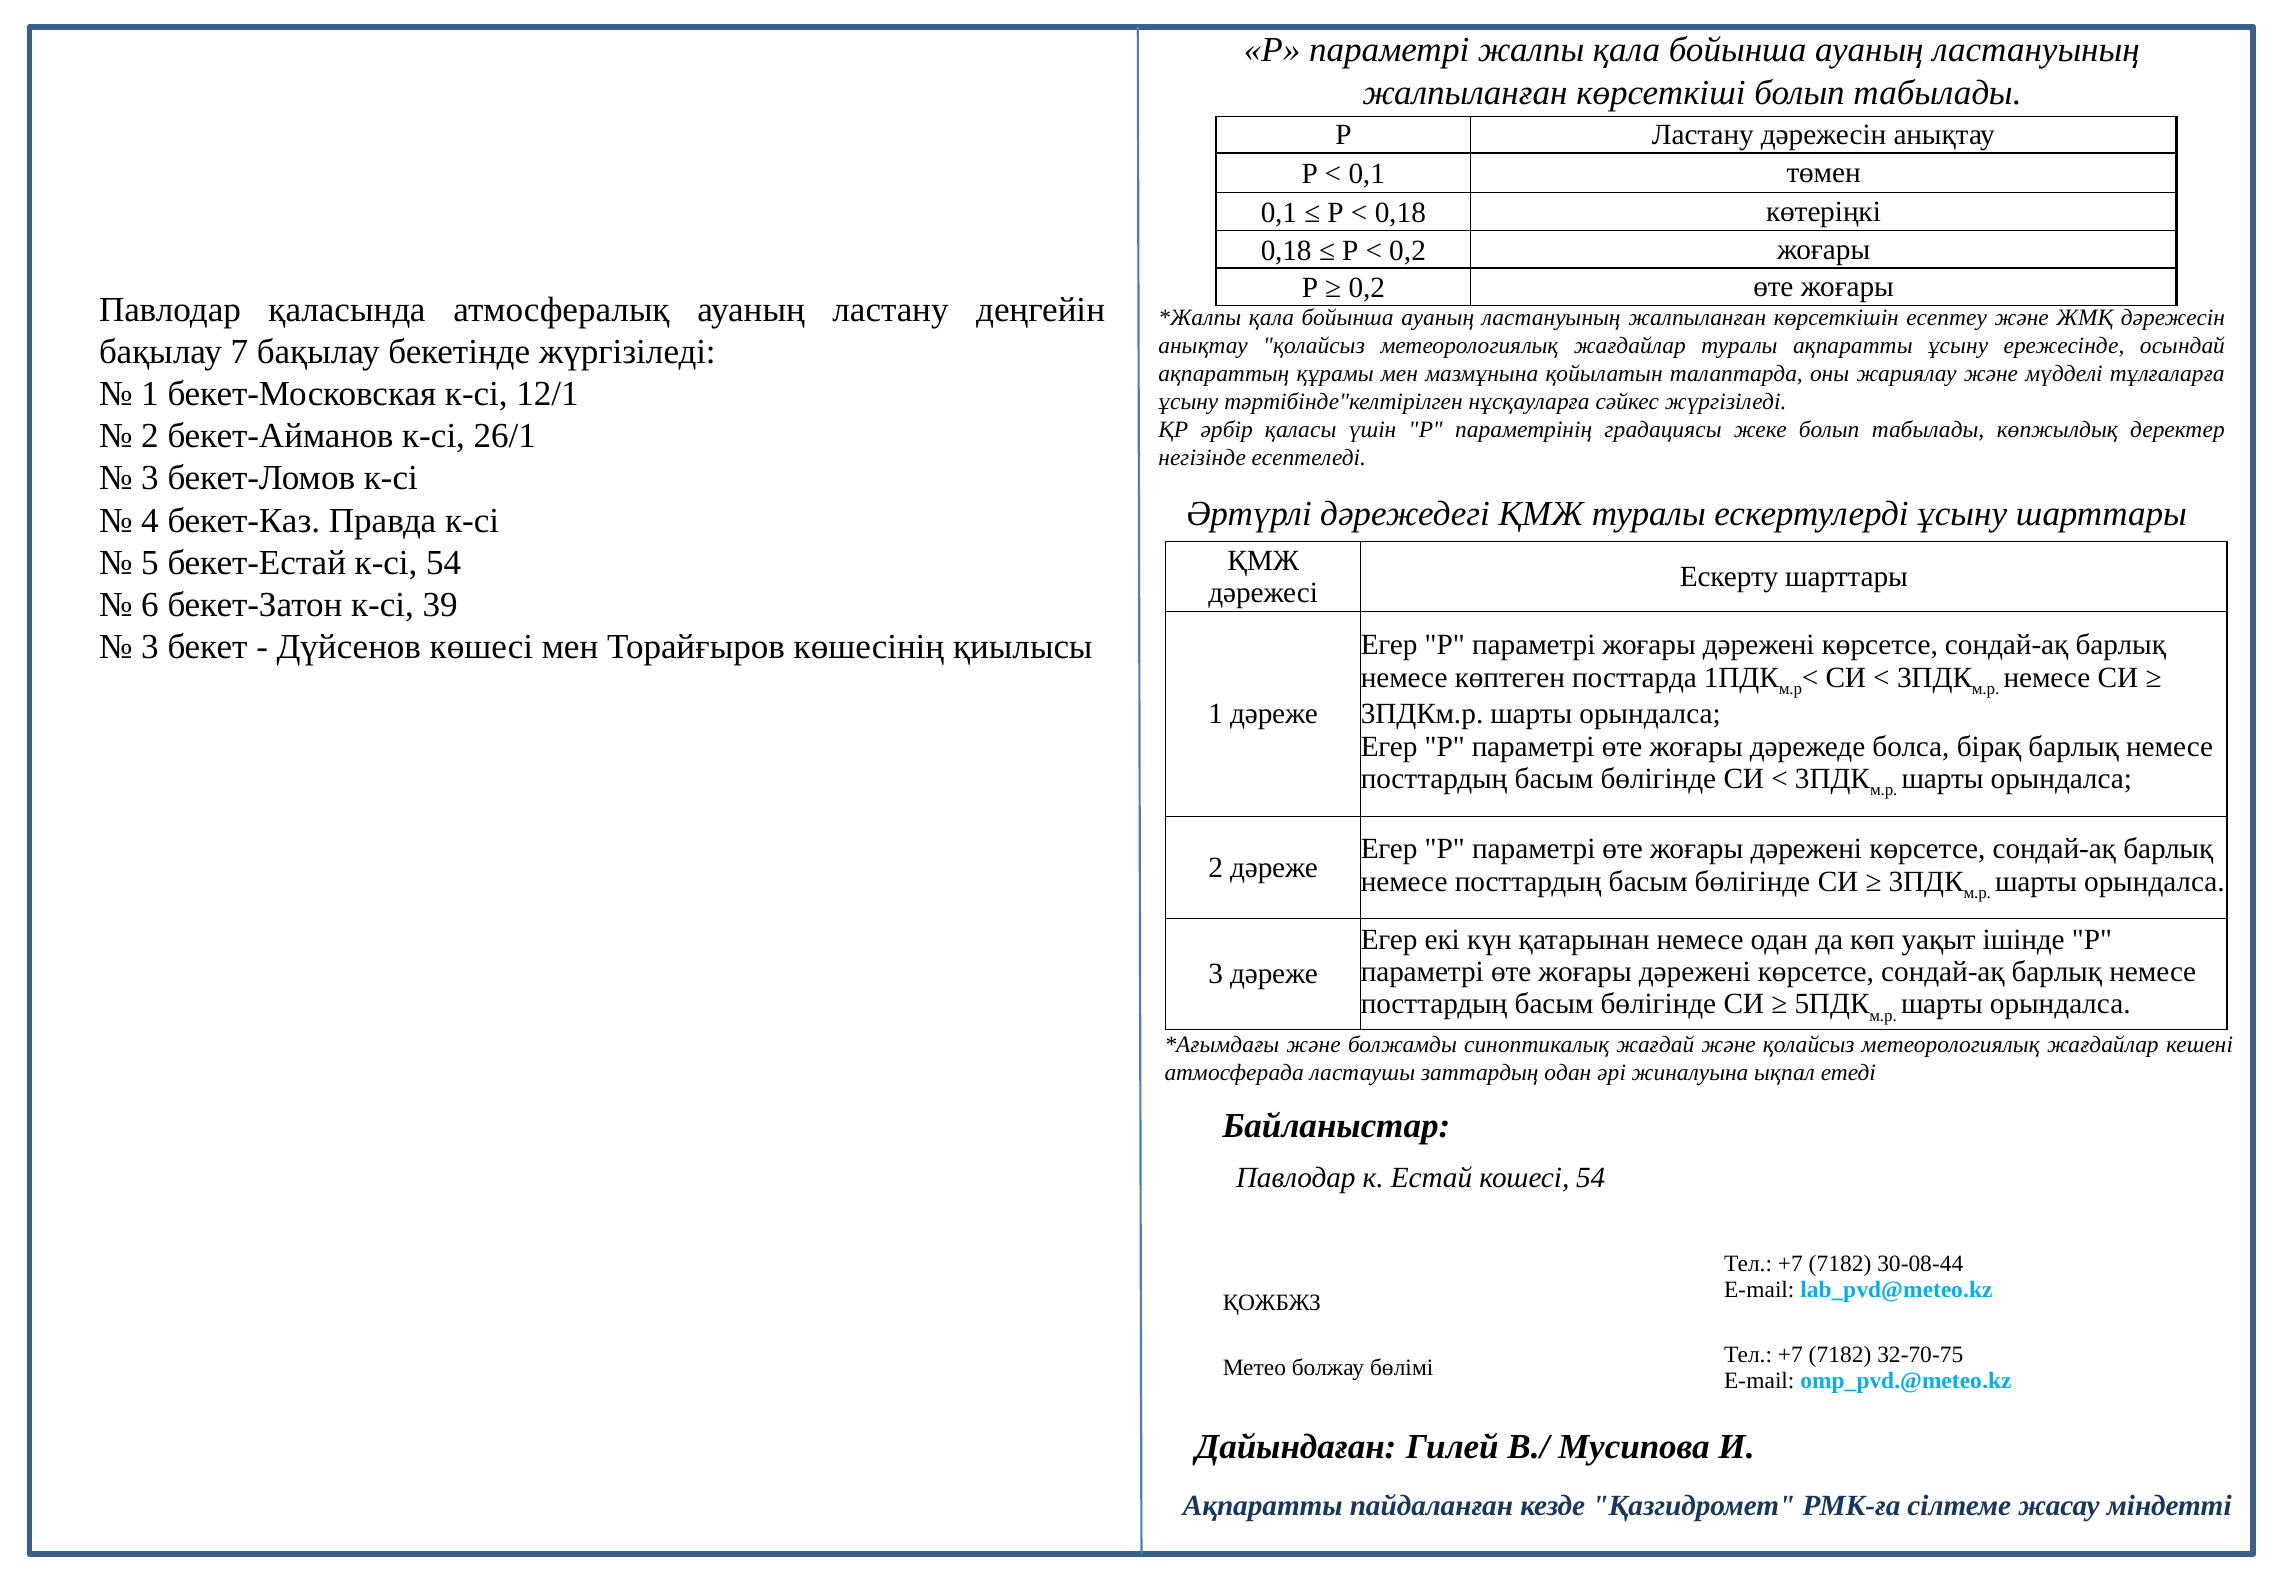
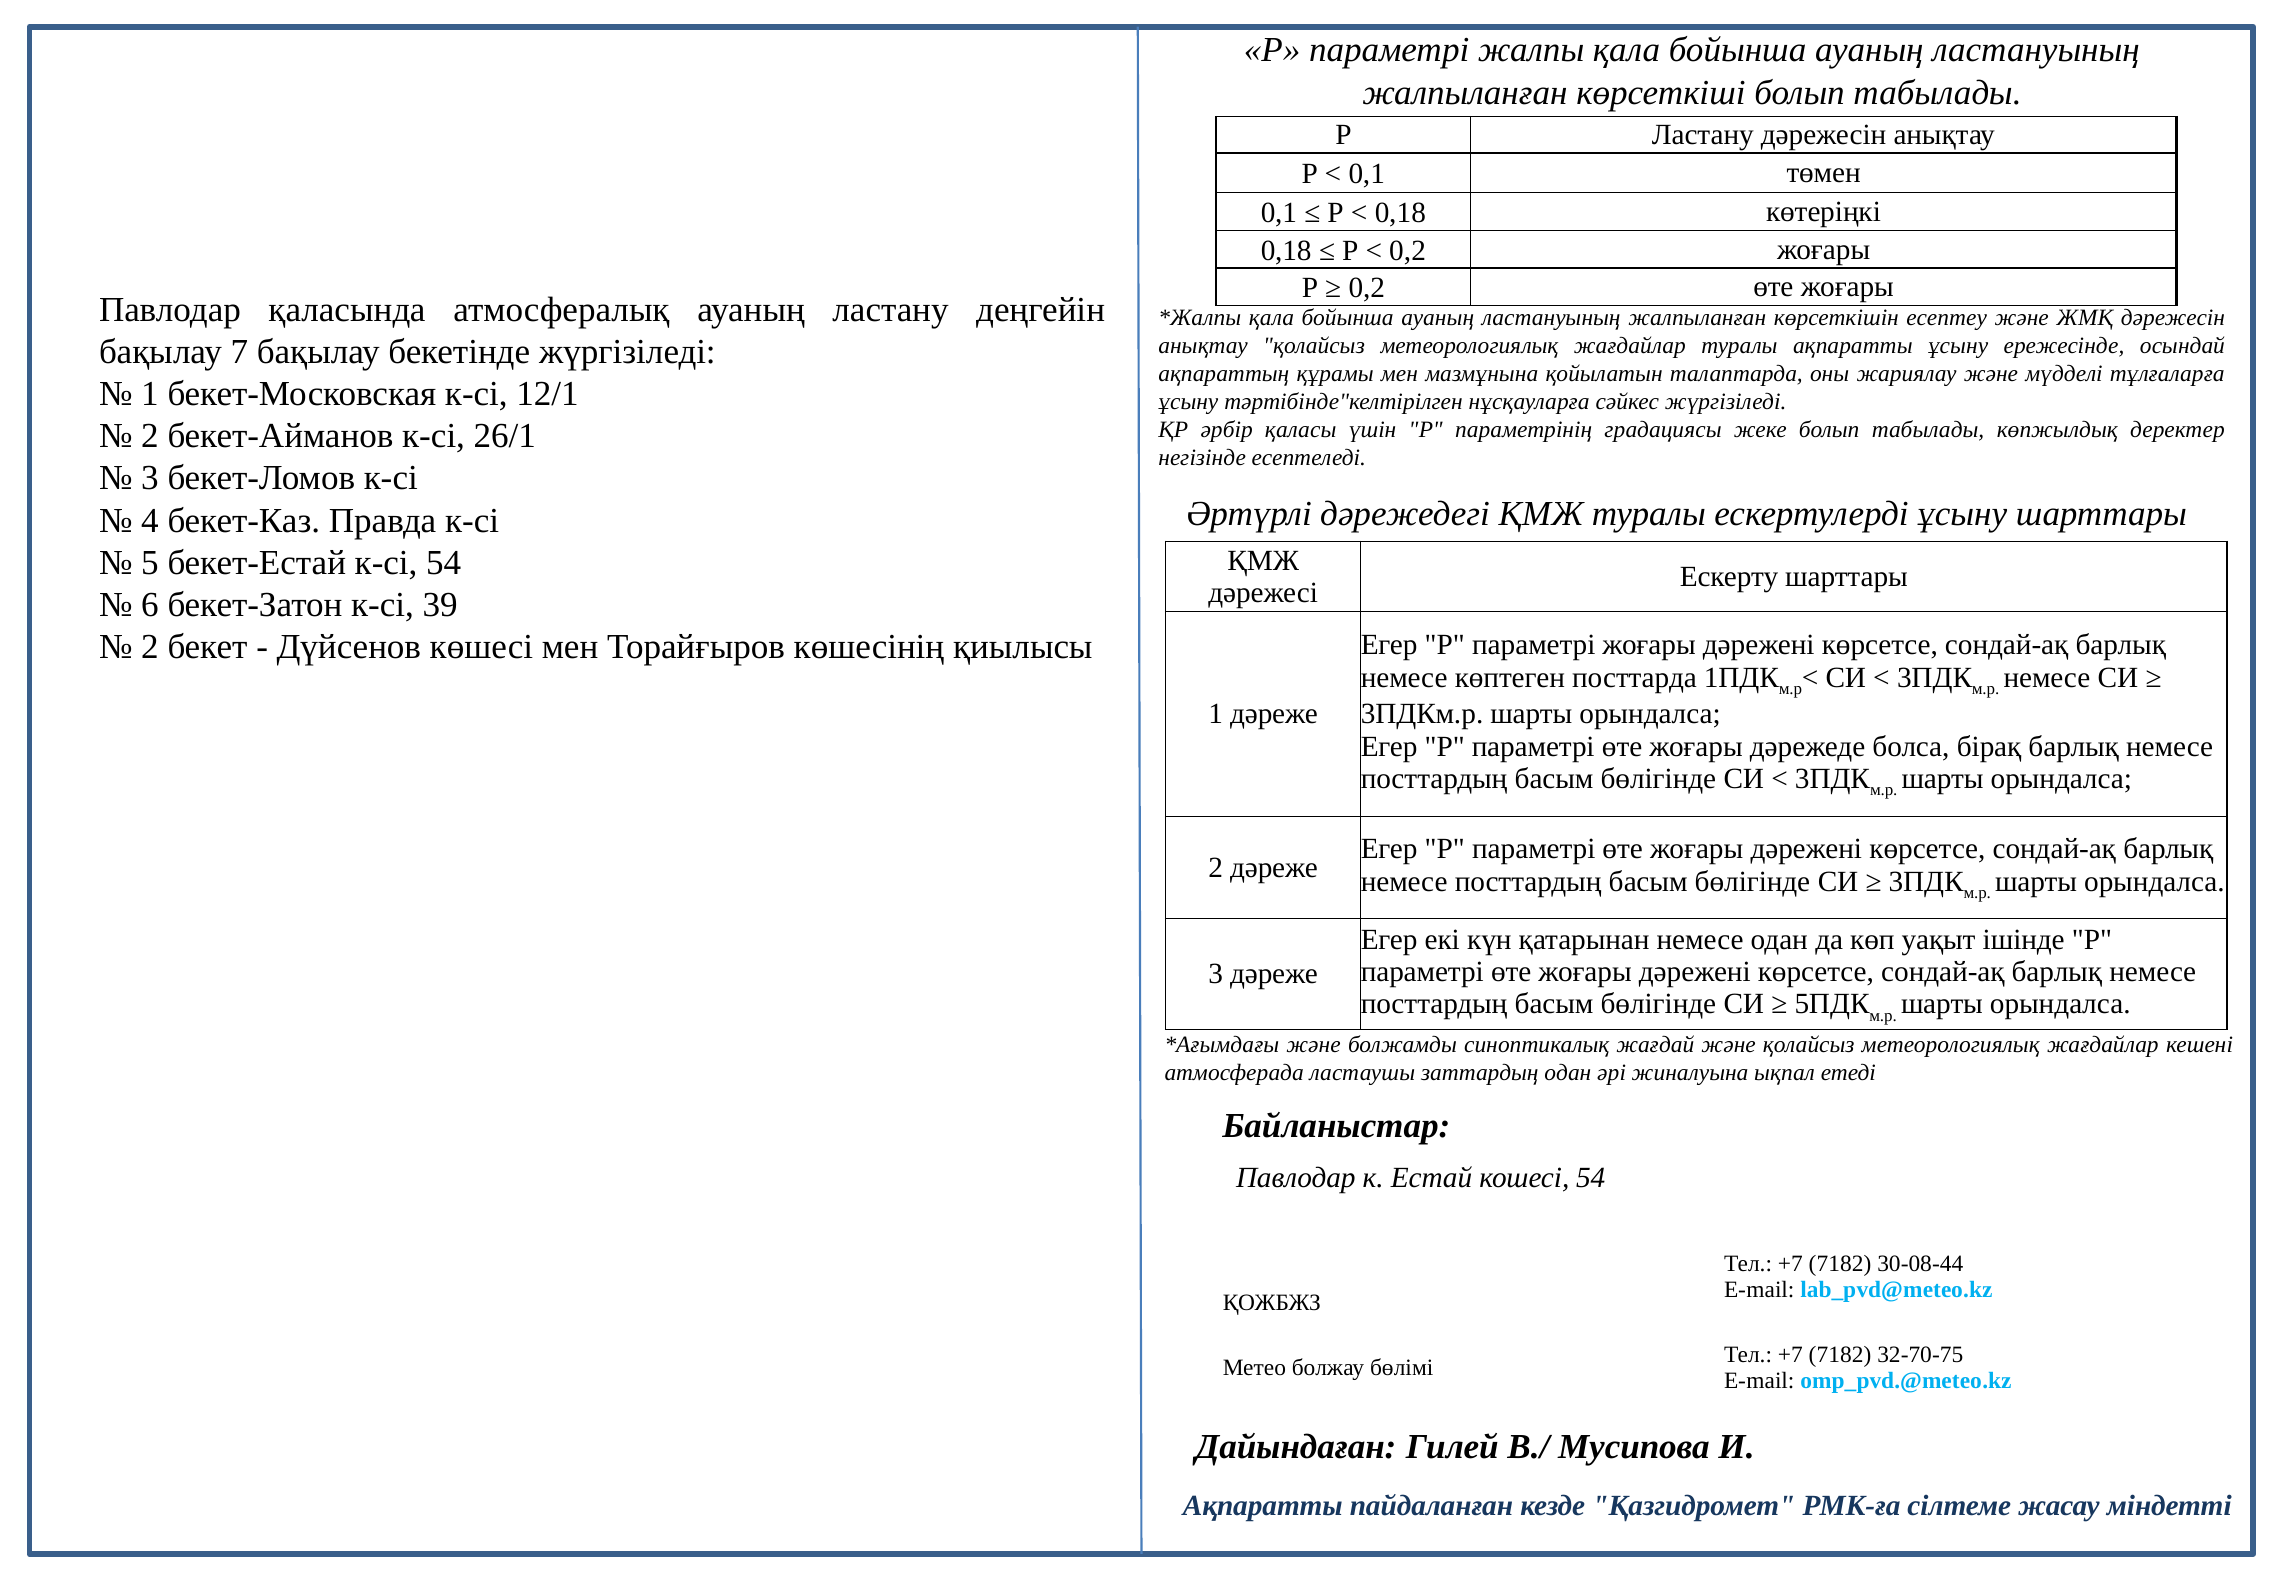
3: 3 -> 2 (150, 647)
